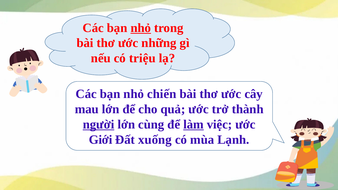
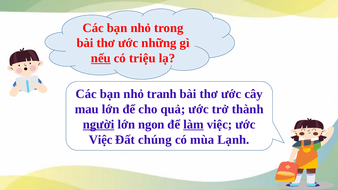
nhỏ underline: present -> none (141, 28)
nếu underline: none -> present (101, 58)
chiến: chiến -> tranh (162, 94)
cùng: cùng -> ngon (151, 124)
Giới: Giới -> Việc (101, 140)
xuống: xuống -> chúng (155, 140)
